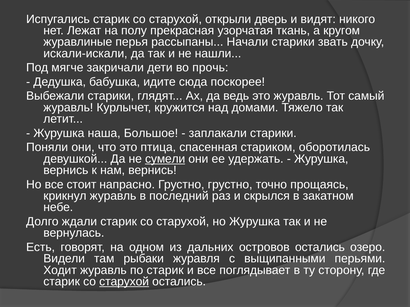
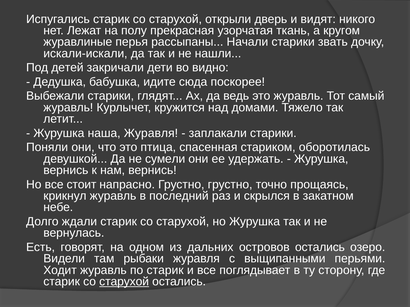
мягче: мягче -> детей (67, 68)
прочь: прочь -> видно (210, 68)
наша Большое: Большое -> Журавля (151, 133)
сумели underline: present -> none (165, 159)
